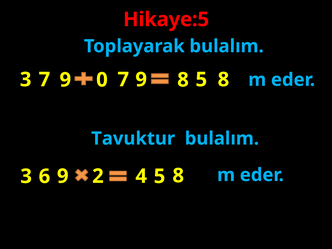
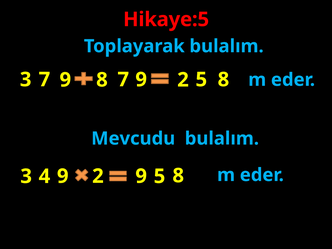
9 0: 0 -> 8 (102, 80)
7 9 8: 8 -> 2 (183, 80)
Tavuktur: Tavuktur -> Mevcudu (133, 139)
6: 6 -> 4 (44, 176)
2 4: 4 -> 9 (141, 176)
